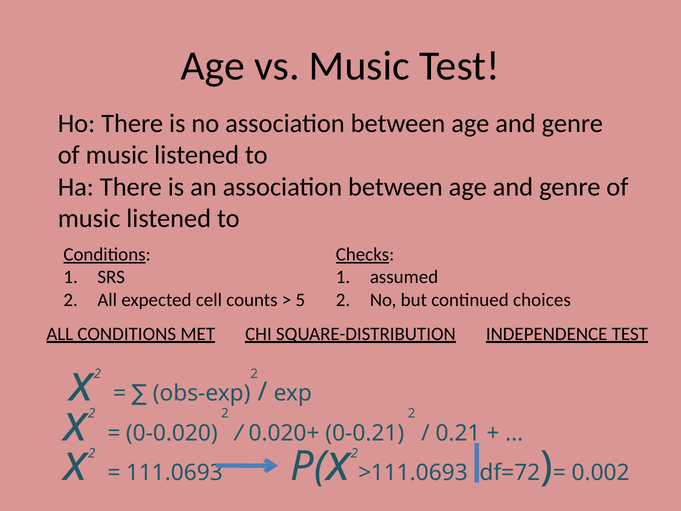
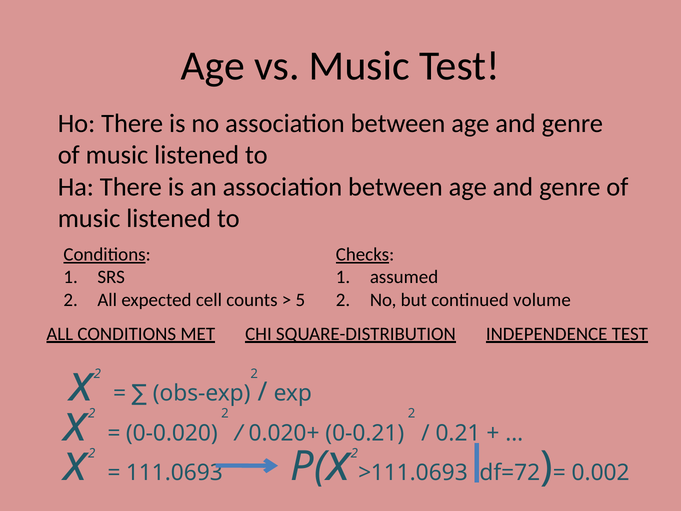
choices: choices -> volume (542, 300)
